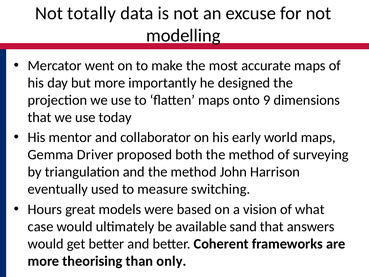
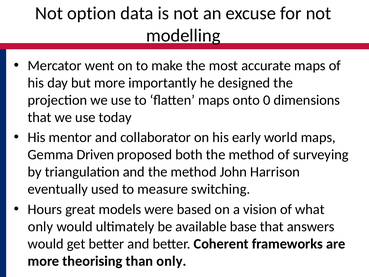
totally: totally -> option (92, 13)
9: 9 -> 0 (267, 100)
Driver: Driver -> Driven (95, 155)
case: case -> only (40, 226)
sand: sand -> base (243, 226)
